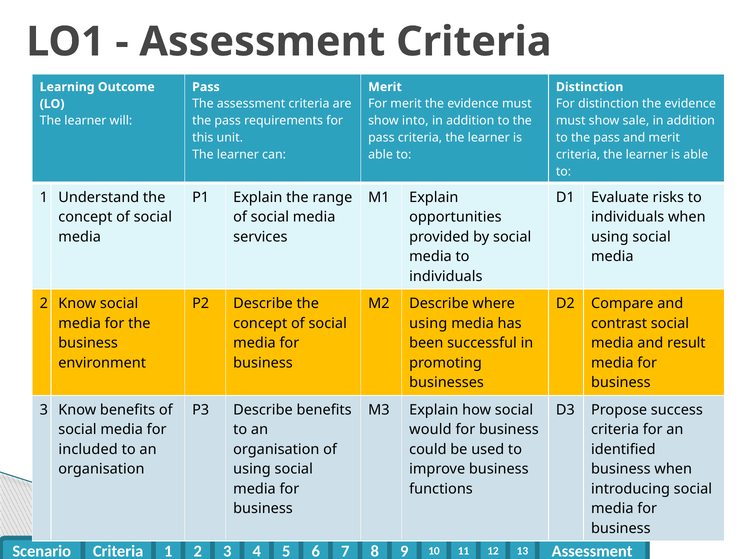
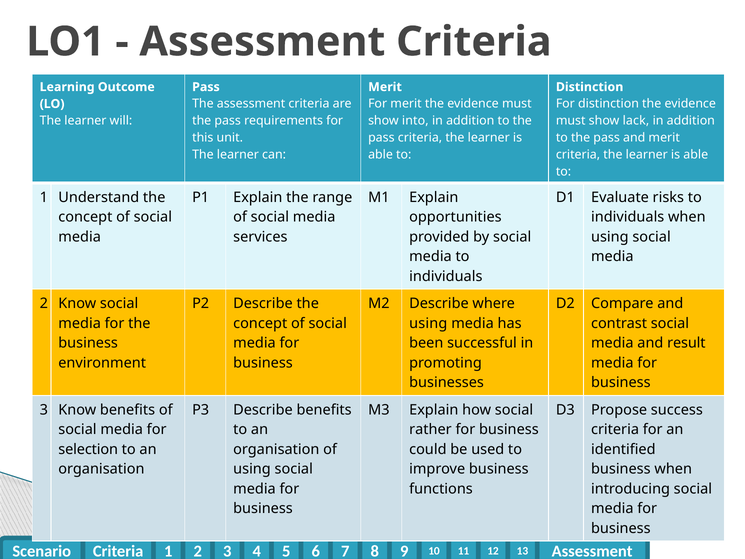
sale: sale -> lack (636, 121)
would: would -> rather (430, 429)
included: included -> selection (88, 449)
